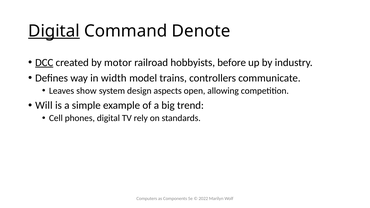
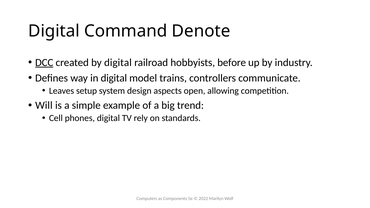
Digital underline: present -> none (54, 31)
by motor: motor -> digital (118, 63)
in width: width -> digital (114, 78)
show: show -> setup (87, 91)
